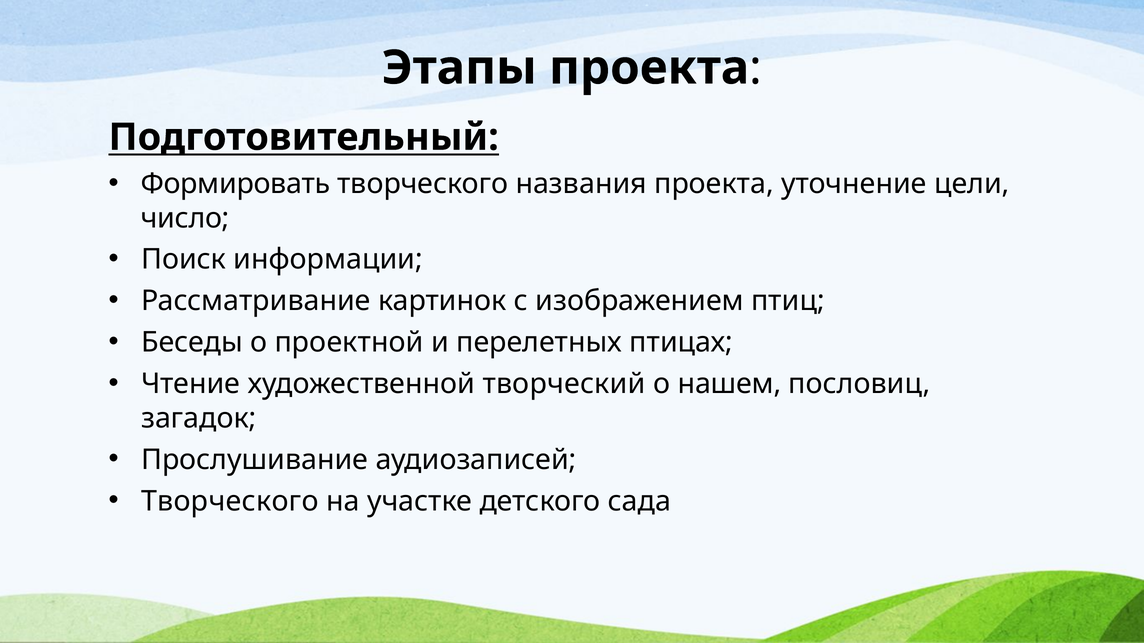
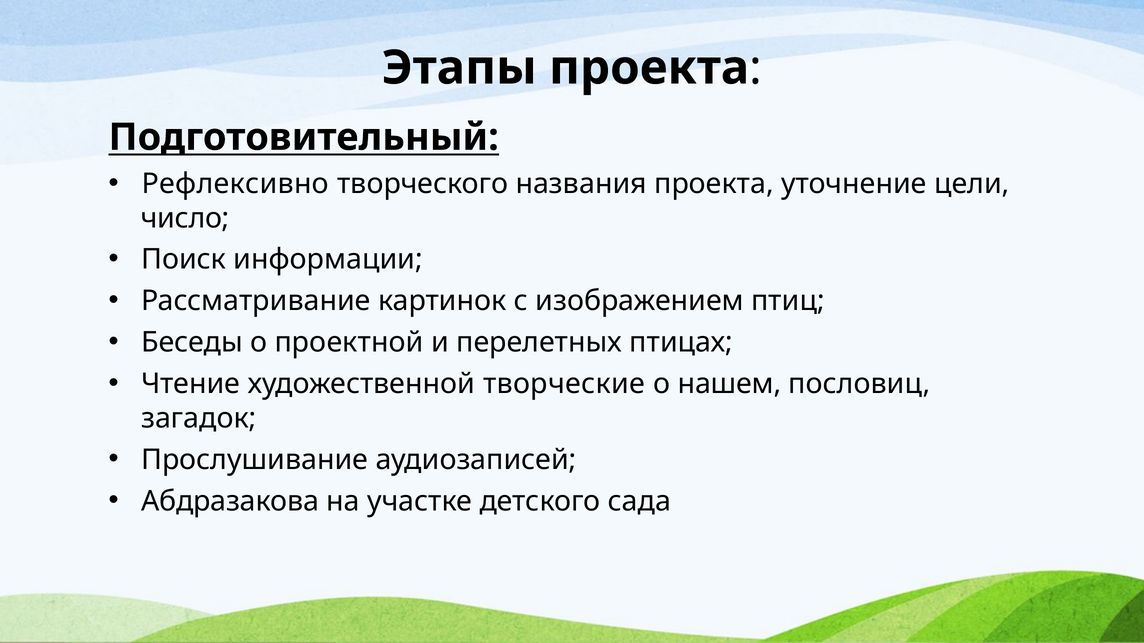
Формировать: Формировать -> Рефлексивно (235, 184)
творческий: творческий -> творческие (564, 384)
Творческого: Творческого -> Абдразакова (230, 501)
